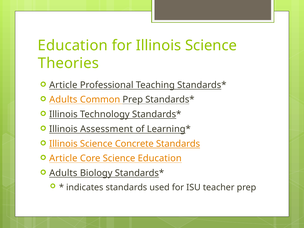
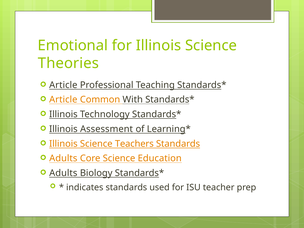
Education: Education -> Emotional (73, 46)
Adults: Adults -> Article (63, 100)
Common Prep: Prep -> With (133, 100)
Concrete: Concrete -> Teachers (134, 144)
Article: Article -> Adults (63, 158)
